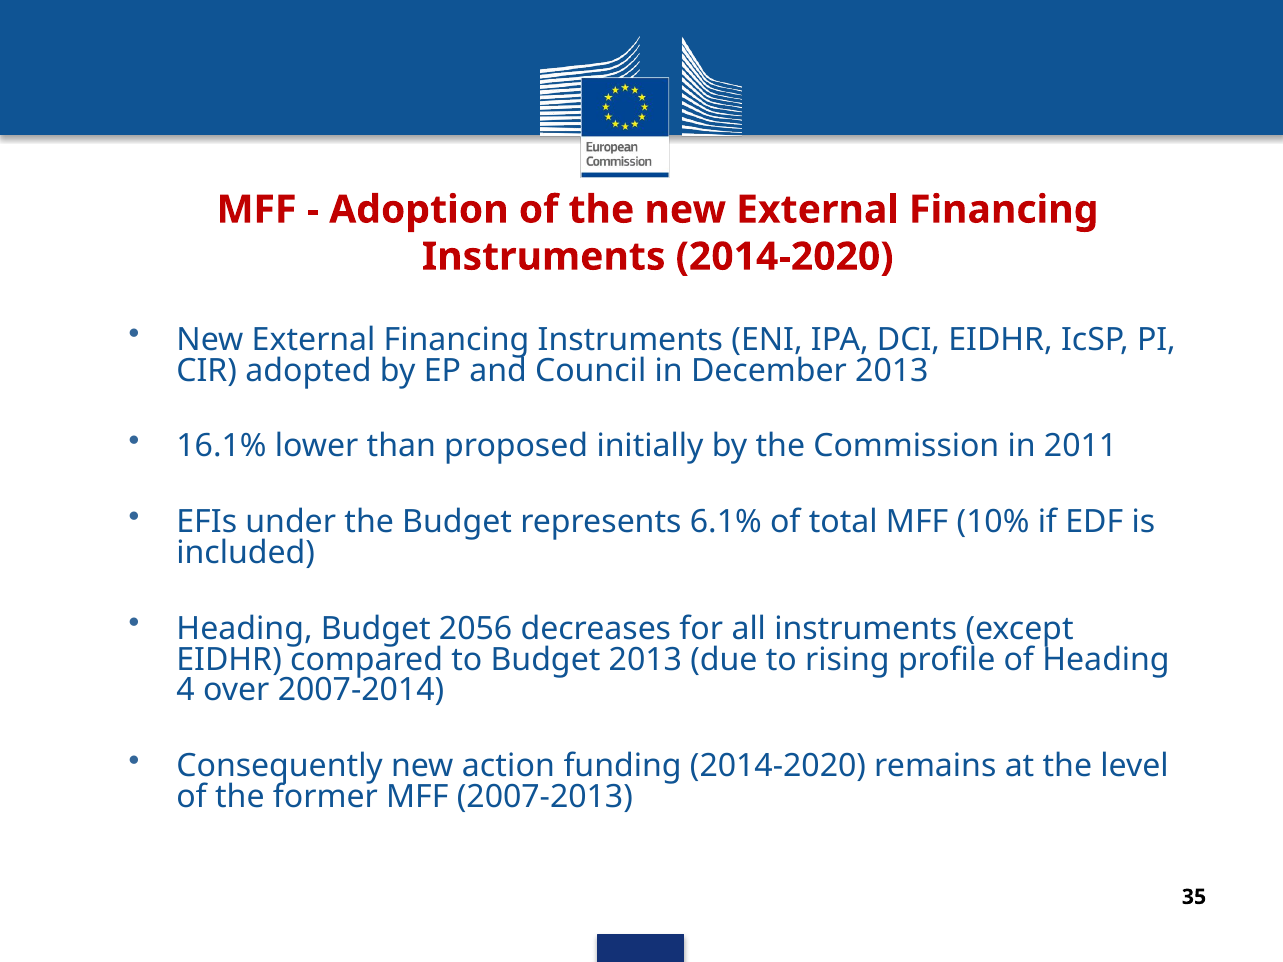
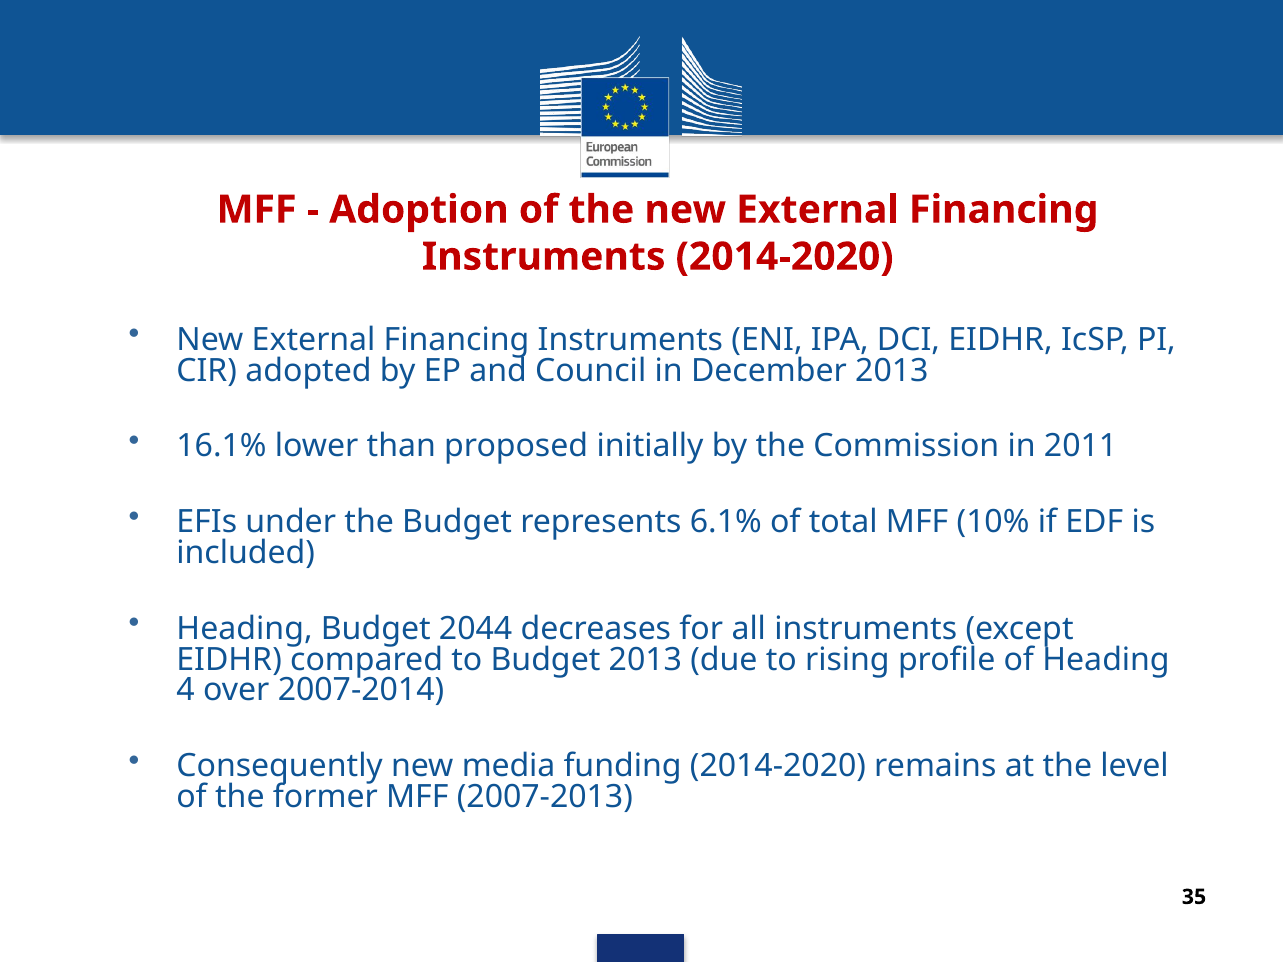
2056: 2056 -> 2044 (476, 629)
action: action -> media (509, 766)
